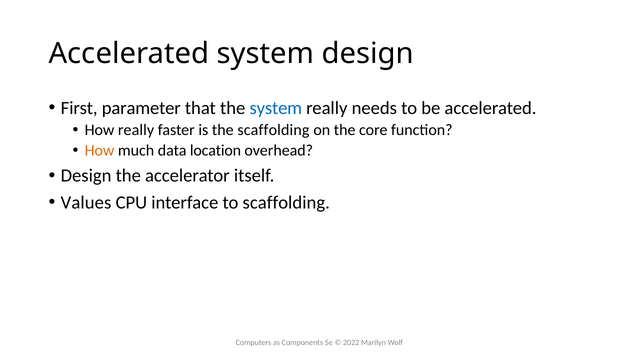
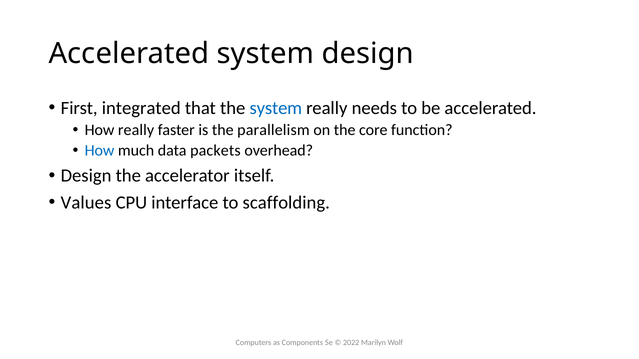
parameter: parameter -> integrated (141, 108)
the scaffolding: scaffolding -> parallelism (273, 130)
How colour: orange -> blue (100, 151)
location: location -> packets (215, 151)
